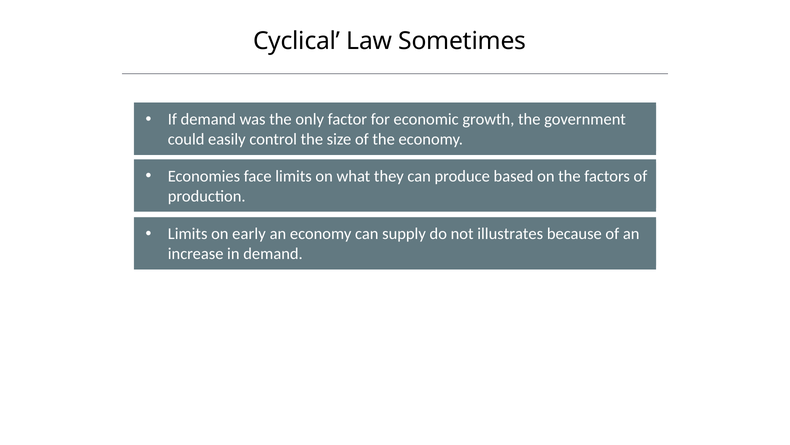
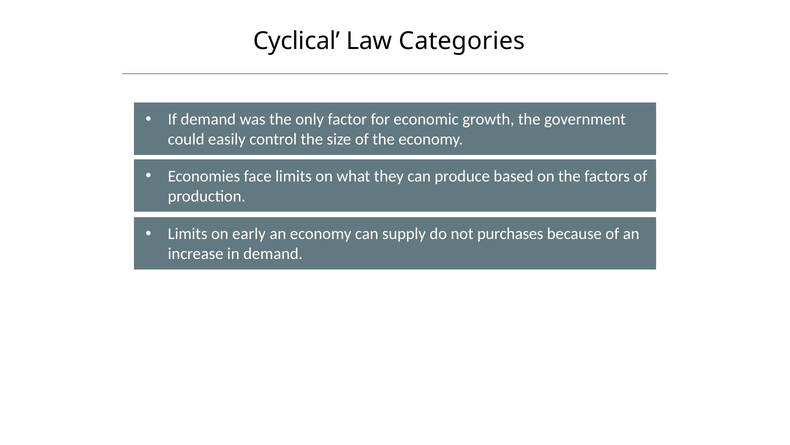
Sometimes: Sometimes -> Categories (462, 41)
illustrates: illustrates -> purchases (510, 234)
